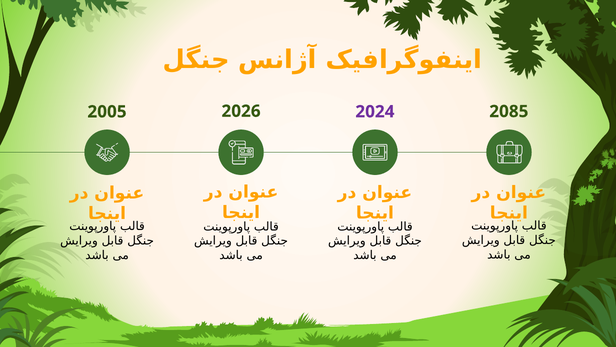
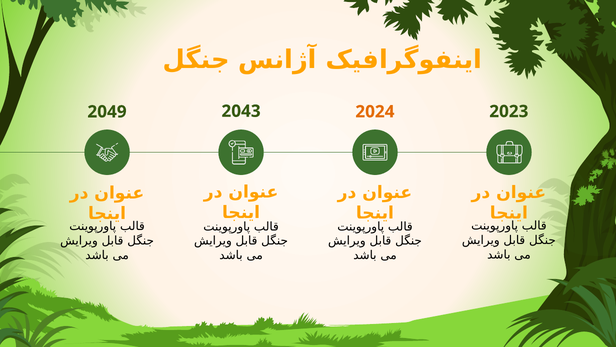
2026: 2026 -> 2043 (241, 111)
2085: 2085 -> 2023 (509, 111)
2024 colour: purple -> orange (375, 112)
2005: 2005 -> 2049 (107, 112)
